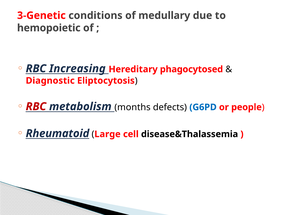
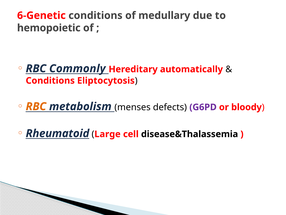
3-Genetic: 3-Genetic -> 6-Genetic (41, 15)
Increasing: Increasing -> Commonly (77, 68)
phagocytosed: phagocytosed -> automatically (191, 69)
Diagnostic: Diagnostic -> Conditions (50, 80)
RBC colour: red -> orange (36, 106)
months: months -> menses (133, 107)
G6PD colour: blue -> purple (203, 107)
people: people -> bloody (246, 107)
